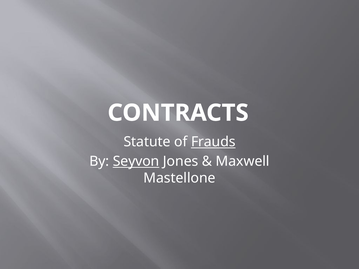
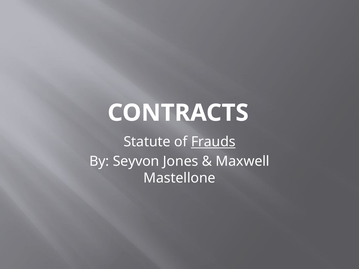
Seyvon underline: present -> none (136, 161)
